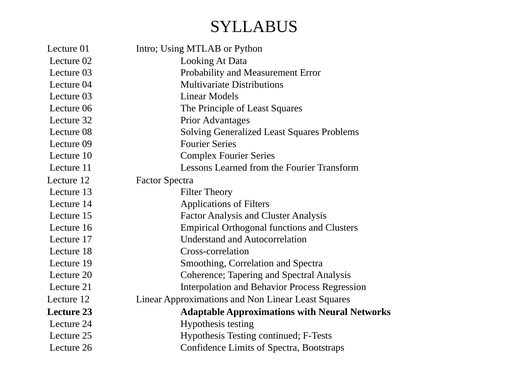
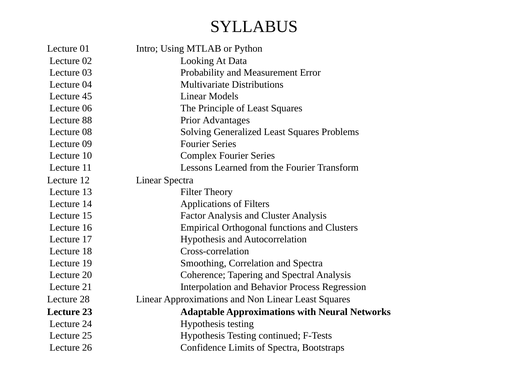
03: 03 -> 45 (87, 96)
32: 32 -> 88 (87, 120)
12 Factor: Factor -> Linear (149, 180)
17 Understand: Understand -> Hypothesis (203, 239)
12: 12 -> 28 (85, 299)
